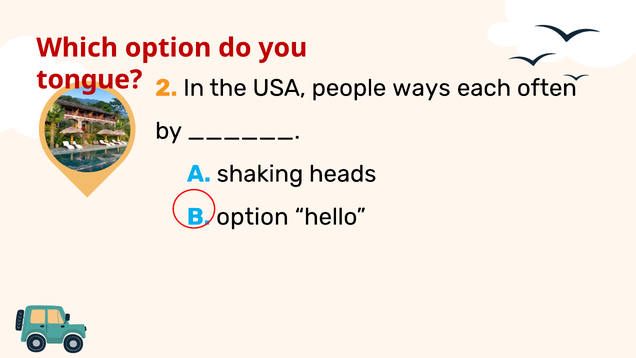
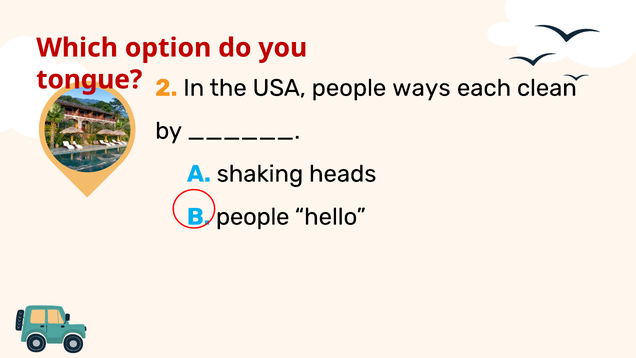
often: often -> clean (547, 88)
option: option -> people (253, 217)
